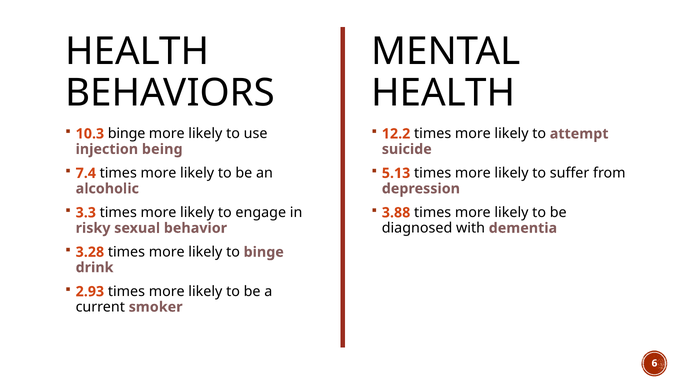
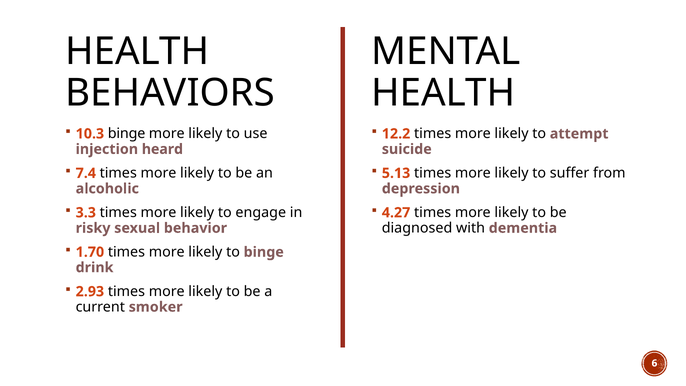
being: being -> heard (162, 149)
3.88: 3.88 -> 4.27 (396, 213)
3.28: 3.28 -> 1.70 (90, 252)
